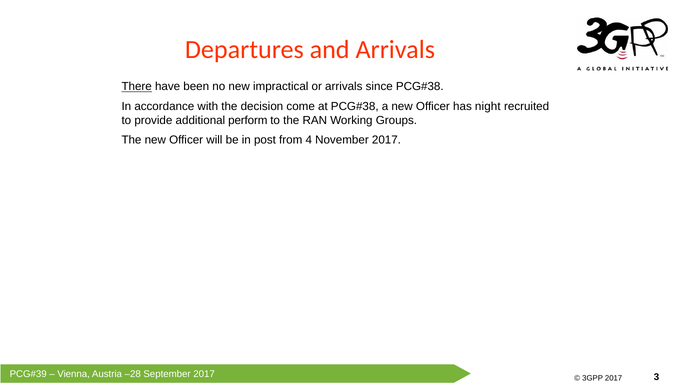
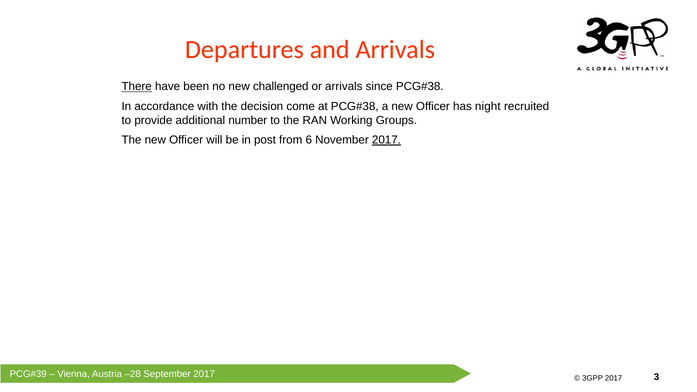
impractical: impractical -> challenged (281, 87)
perform: perform -> number (248, 120)
4: 4 -> 6 (309, 140)
2017 underline: none -> present (386, 140)
